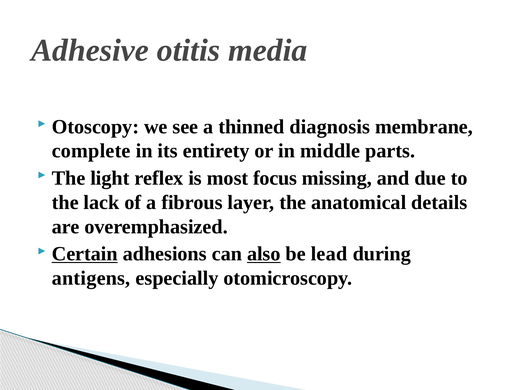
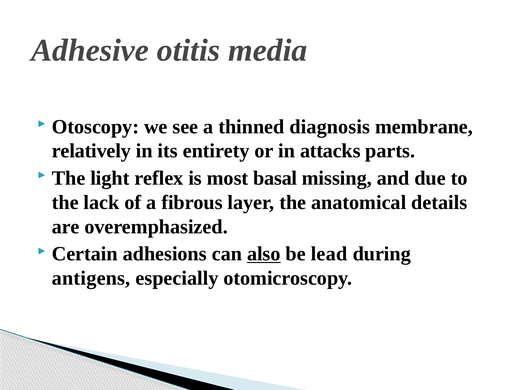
complete: complete -> relatively (91, 151)
middle: middle -> attacks (330, 151)
focus: focus -> basal (275, 178)
Certain underline: present -> none (85, 253)
